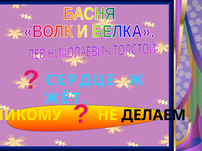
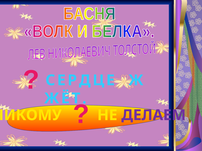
ДЕЛАЕМ colour: black -> purple (154, 116)
